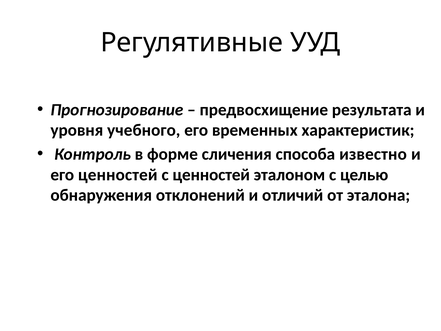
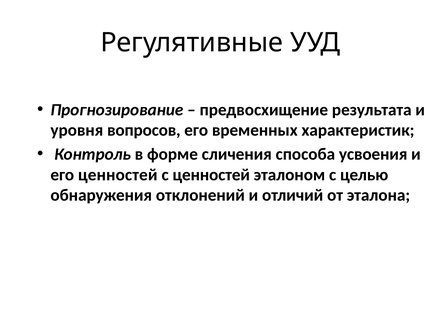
учебного: учебного -> вопросов (144, 130)
известно: известно -> усвоения (373, 154)
